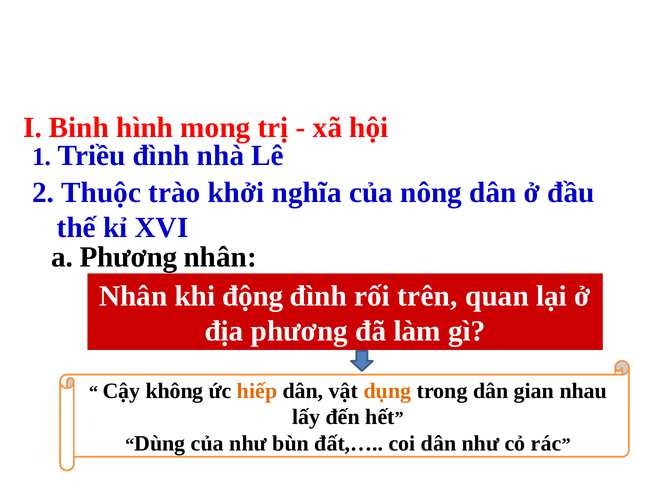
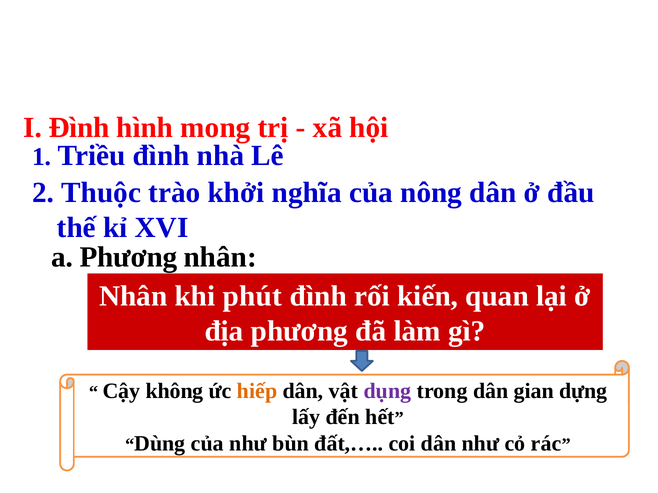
I Binh: Binh -> Đình (79, 128)
động: động -> phút (252, 296)
trên: trên -> kiến (428, 296)
dụng colour: orange -> purple (388, 391)
nhau: nhau -> dựng (583, 391)
